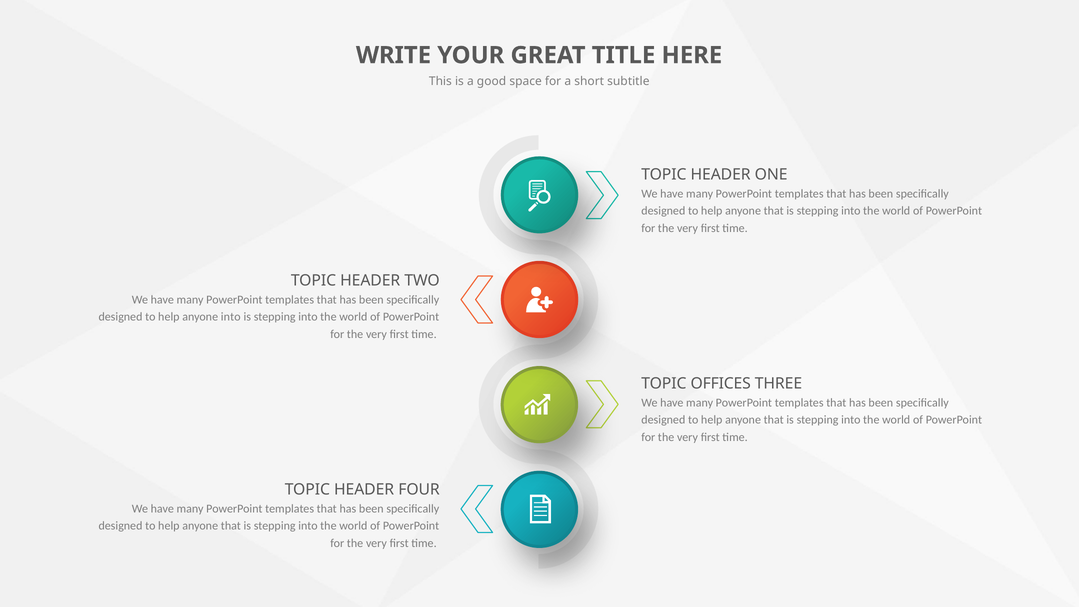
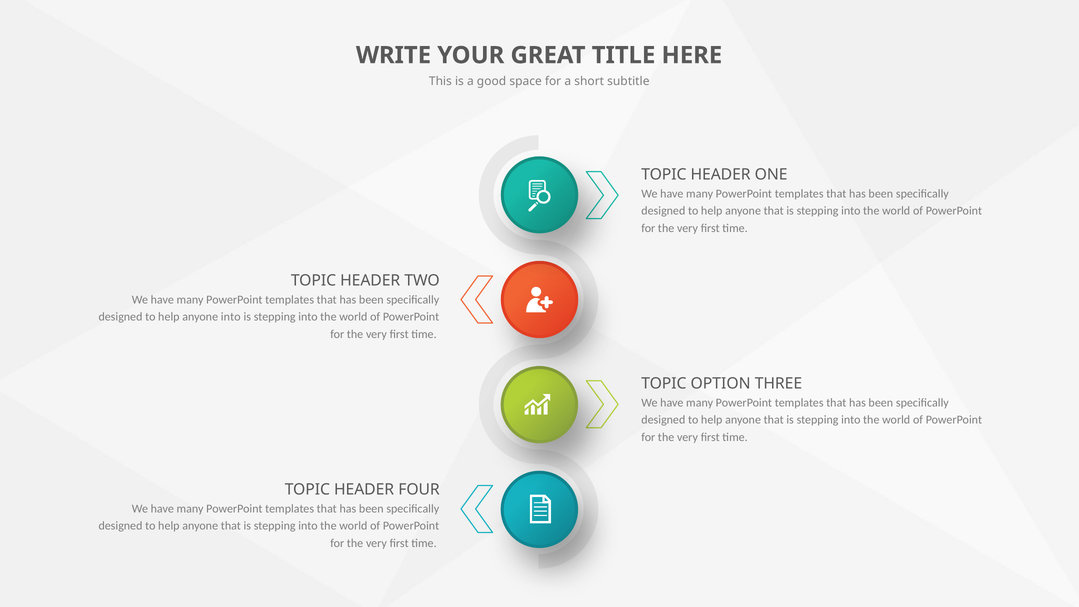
OFFICES: OFFICES -> OPTION (721, 383)
